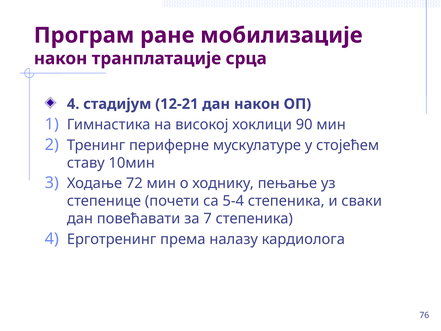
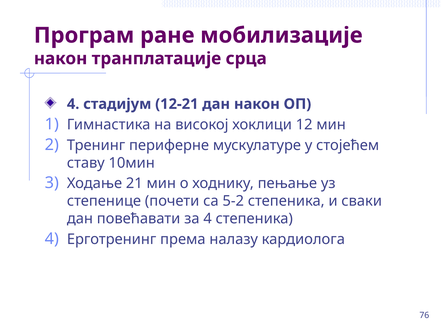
90: 90 -> 12 (304, 125)
72: 72 -> 21 (134, 183)
5-4: 5-4 -> 5-2 (233, 201)
за 7: 7 -> 4 (208, 219)
